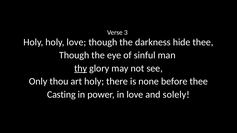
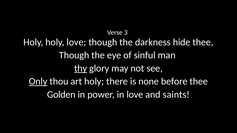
Only underline: none -> present (38, 82)
Casting: Casting -> Golden (61, 95)
solely: solely -> saints (176, 95)
